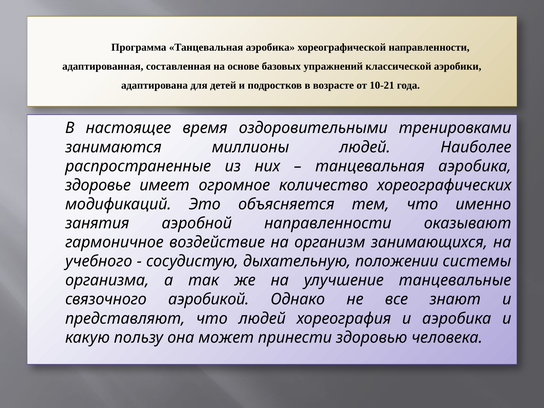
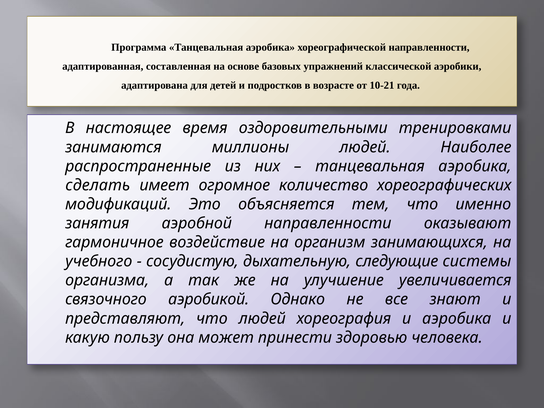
здоровье: здоровье -> сделать (98, 185)
положении: положении -> следующие (397, 261)
танцевальные: танцевальные -> увеличивается (455, 280)
